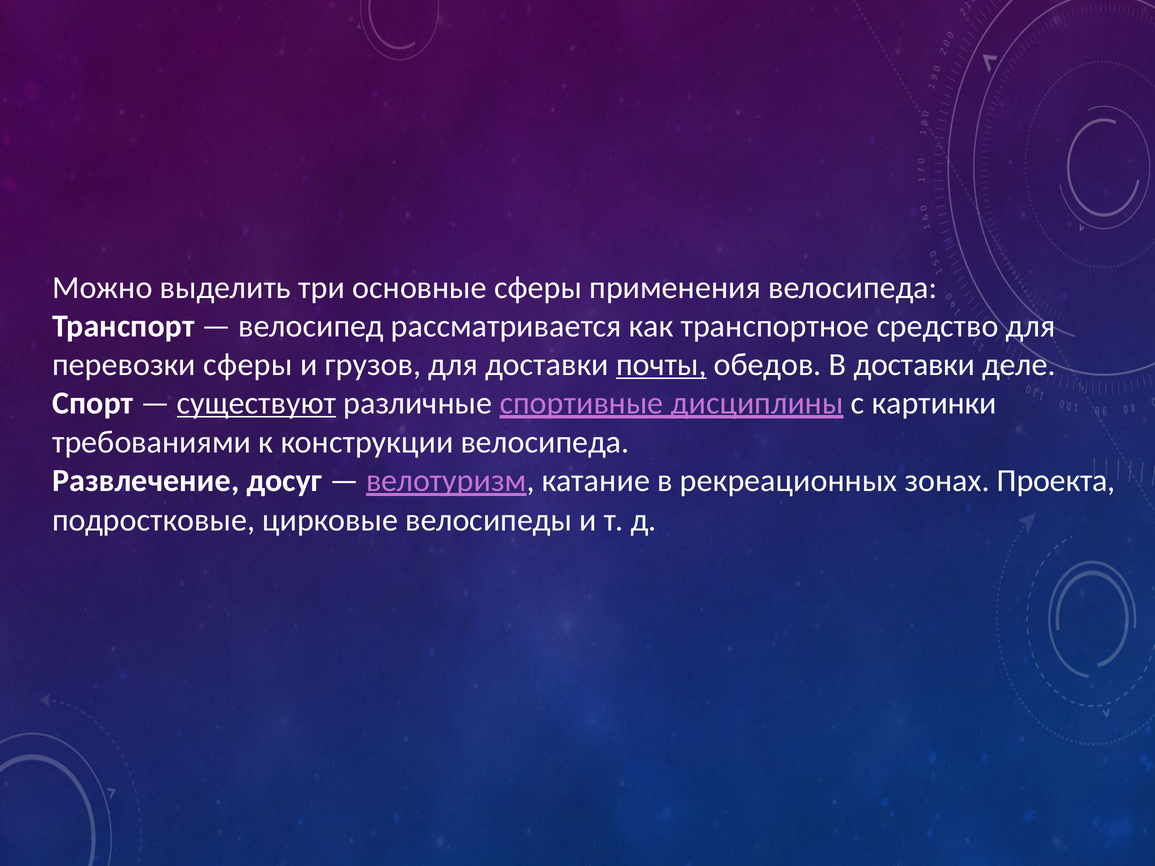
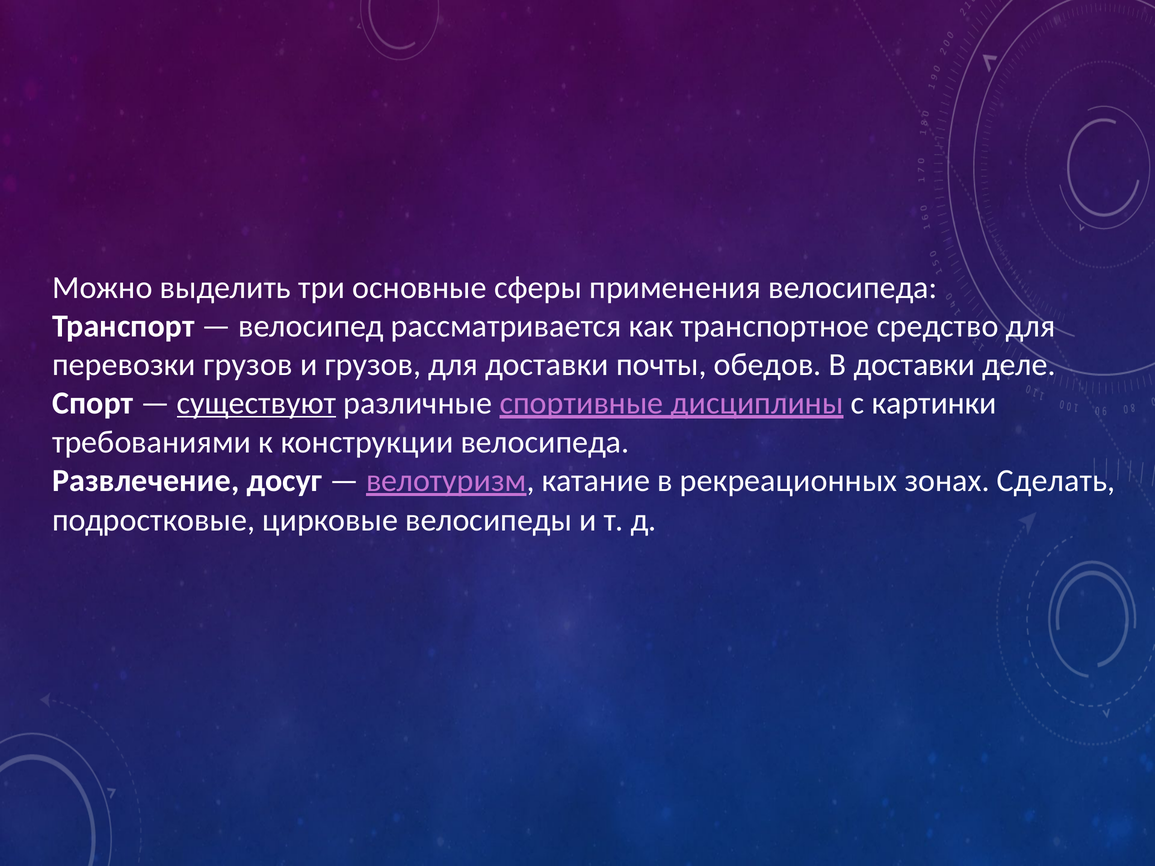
перевозки сферы: сферы -> грузов (248, 365)
почты underline: present -> none (661, 365)
Проекта: Проекта -> Сделать (1056, 481)
